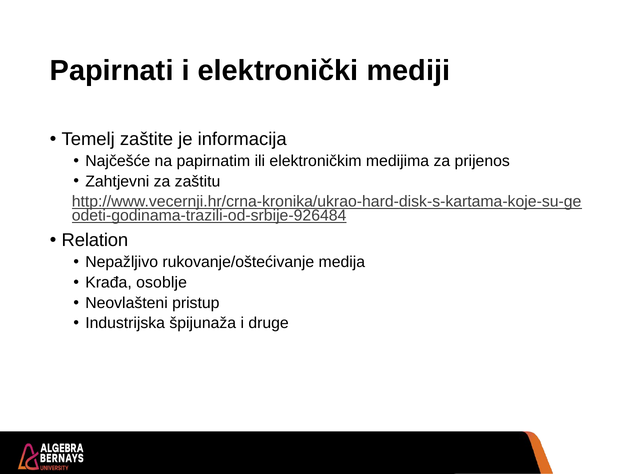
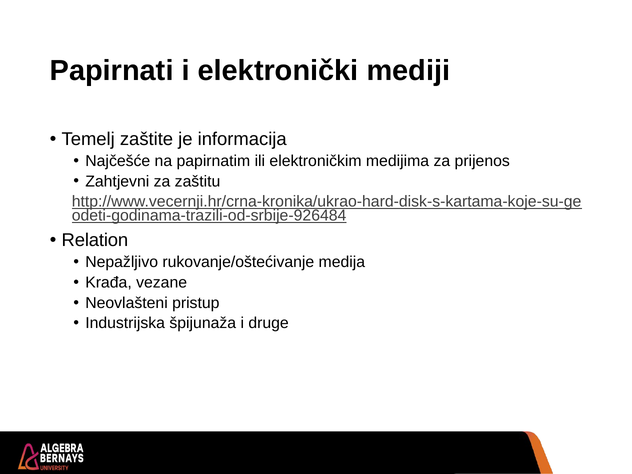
osoblje: osoblje -> vezane (162, 283)
